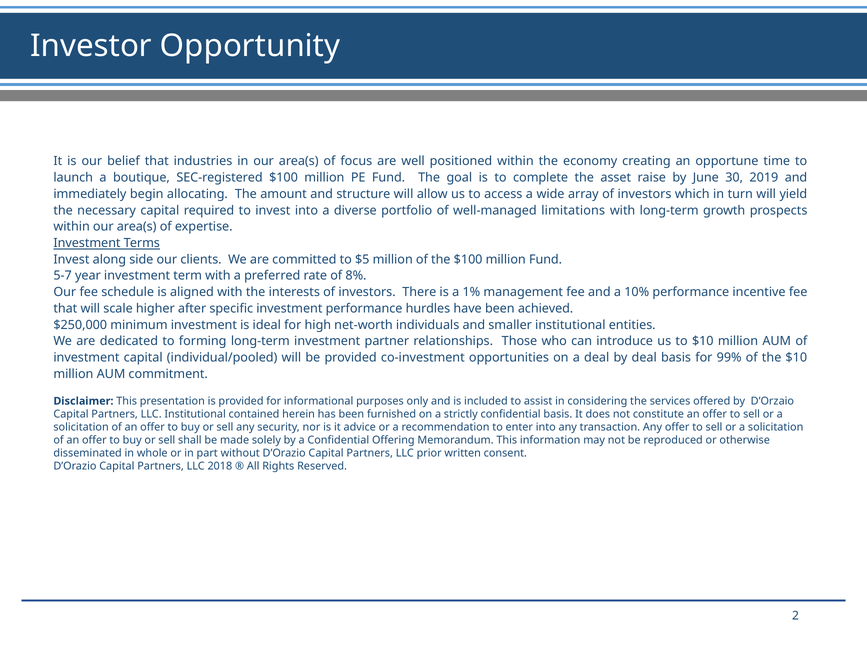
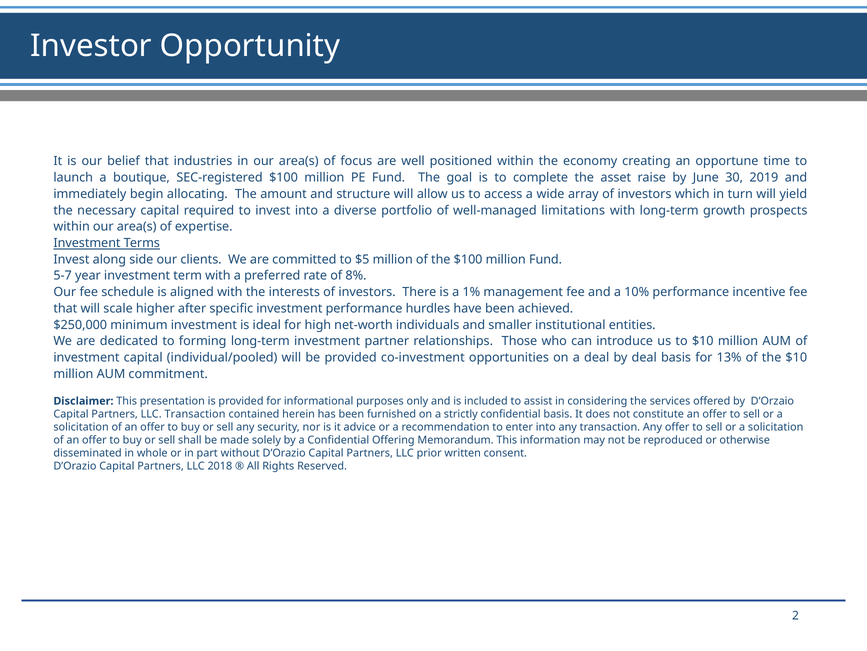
99%: 99% -> 13% (729, 357)
LLC Institutional: Institutional -> Transaction (195, 414)
